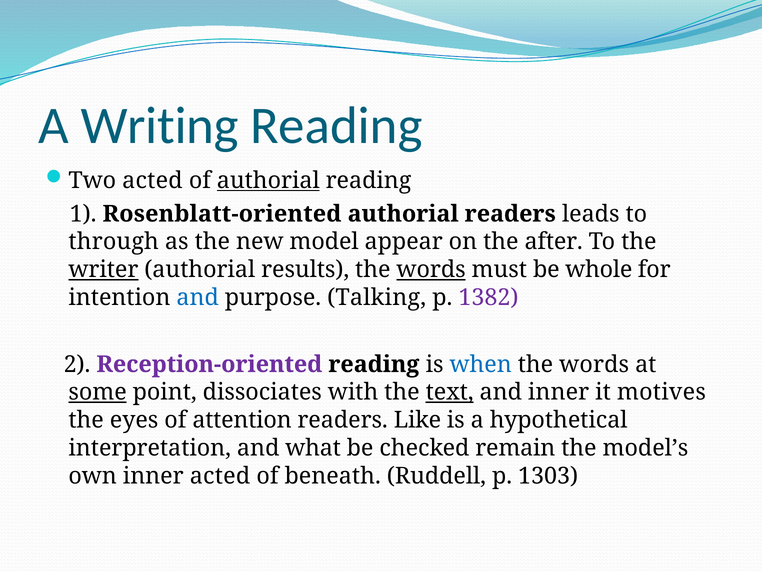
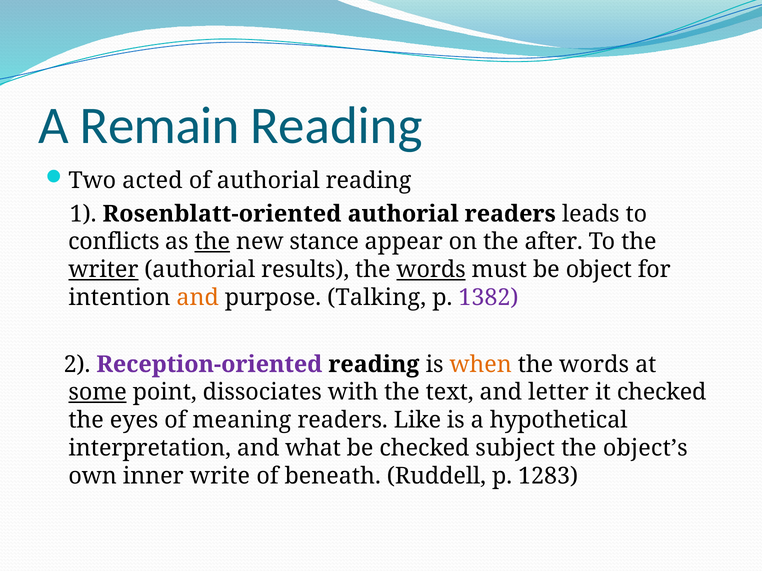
Writing: Writing -> Remain (160, 126)
authorial underline: present -> none (268, 181)
through: through -> conflicts (114, 242)
the underline: none -> present (212, 242)
model: model -> stance (324, 242)
whole: whole -> object (599, 270)
and colour: blue -> orange (198, 298)
when colour: blue -> orange (481, 365)
text underline: present -> none (450, 393)
and inner: inner -> letter (558, 393)
it motives: motives -> checked (662, 393)
attention: attention -> meaning (242, 421)
remain: remain -> subject (515, 448)
model’s: model’s -> object’s (645, 448)
inner acted: acted -> write (220, 476)
1303: 1303 -> 1283 (548, 476)
